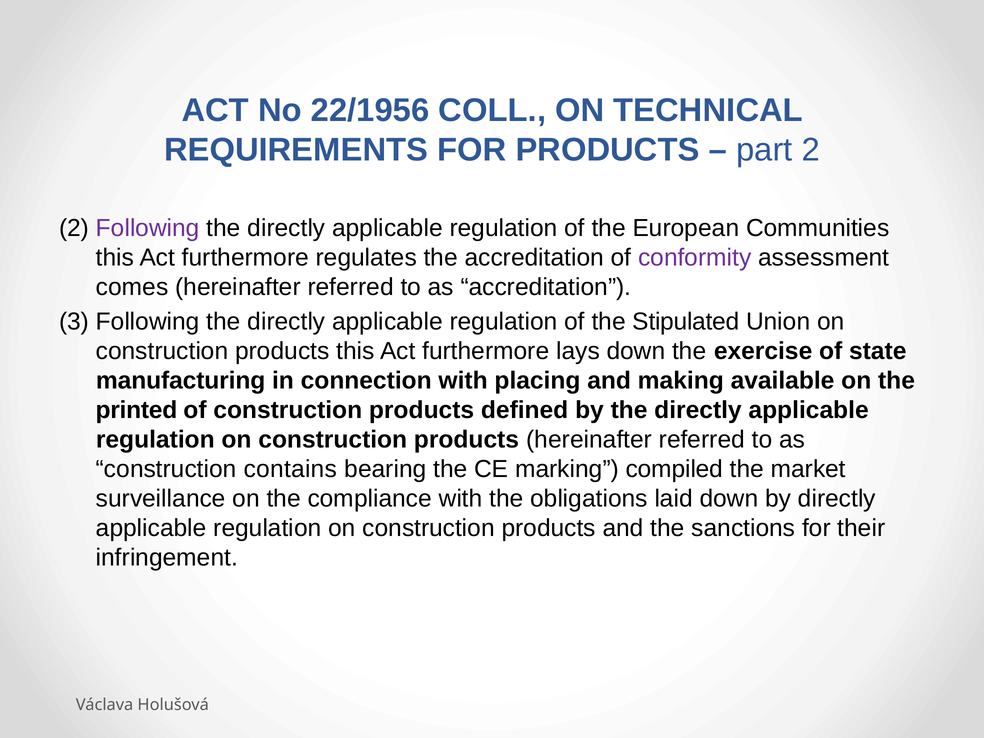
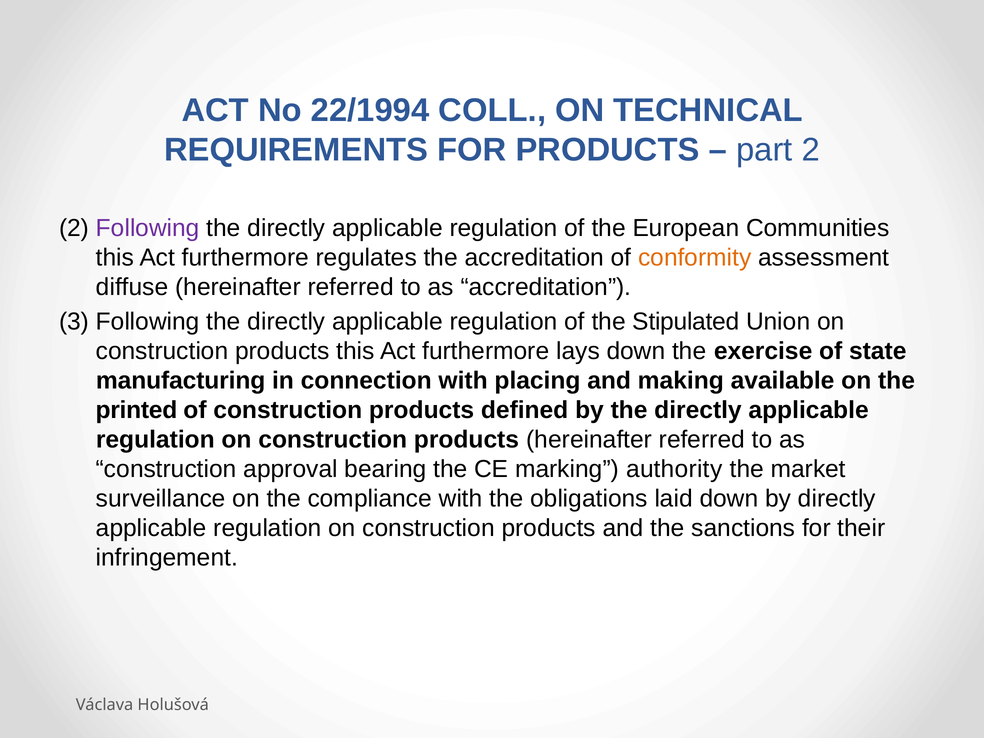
22/1956: 22/1956 -> 22/1994 (370, 111)
conformity colour: purple -> orange (695, 258)
comes: comes -> diffuse (132, 287)
contains: contains -> approval (291, 469)
compiled: compiled -> authority (674, 469)
